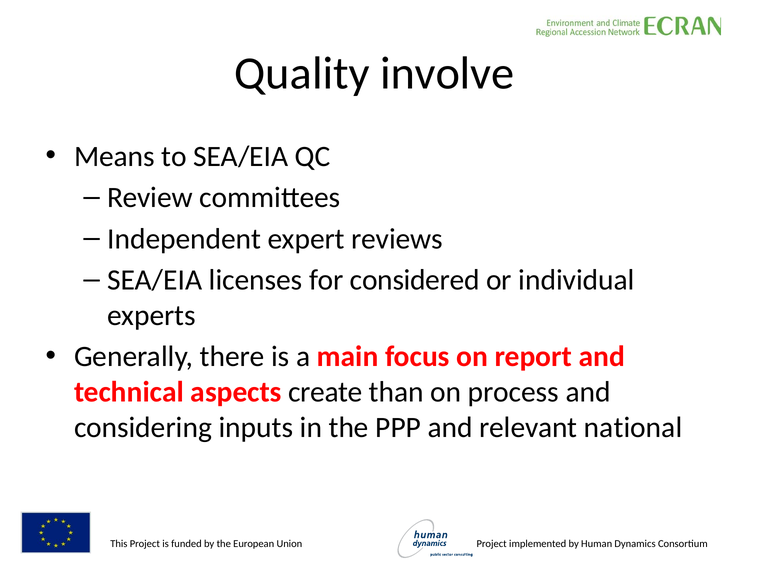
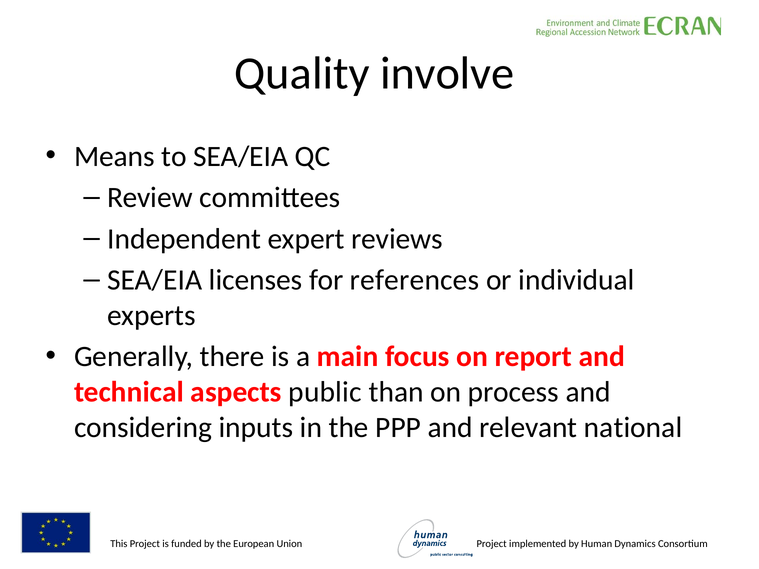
considered: considered -> references (415, 280)
create: create -> public (325, 392)
